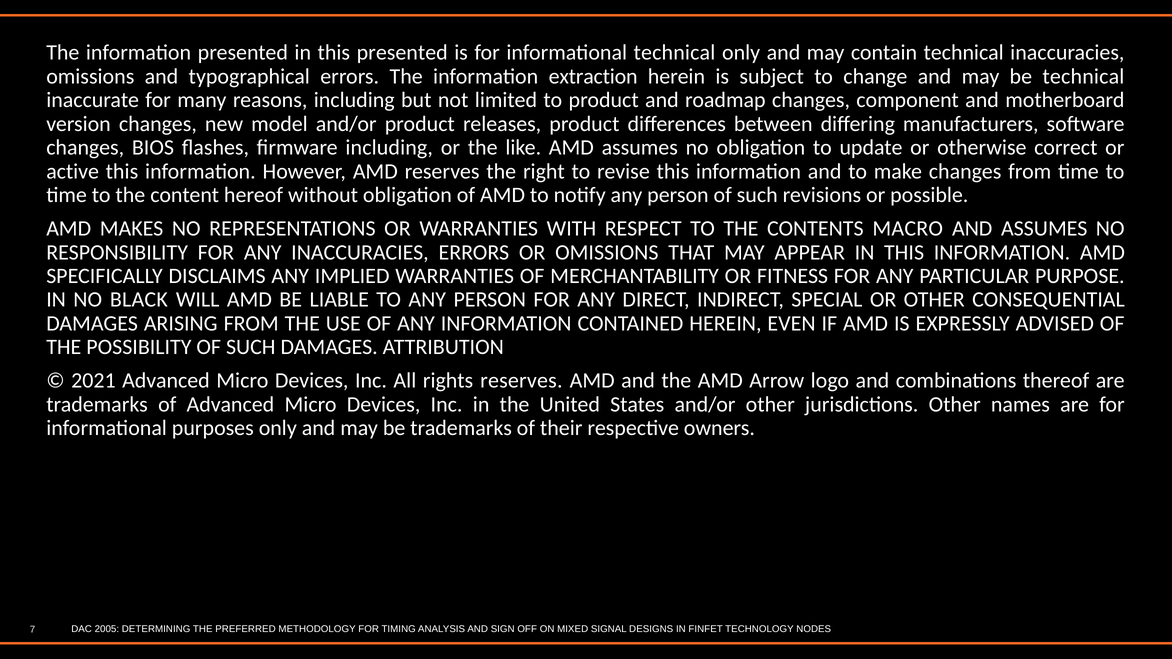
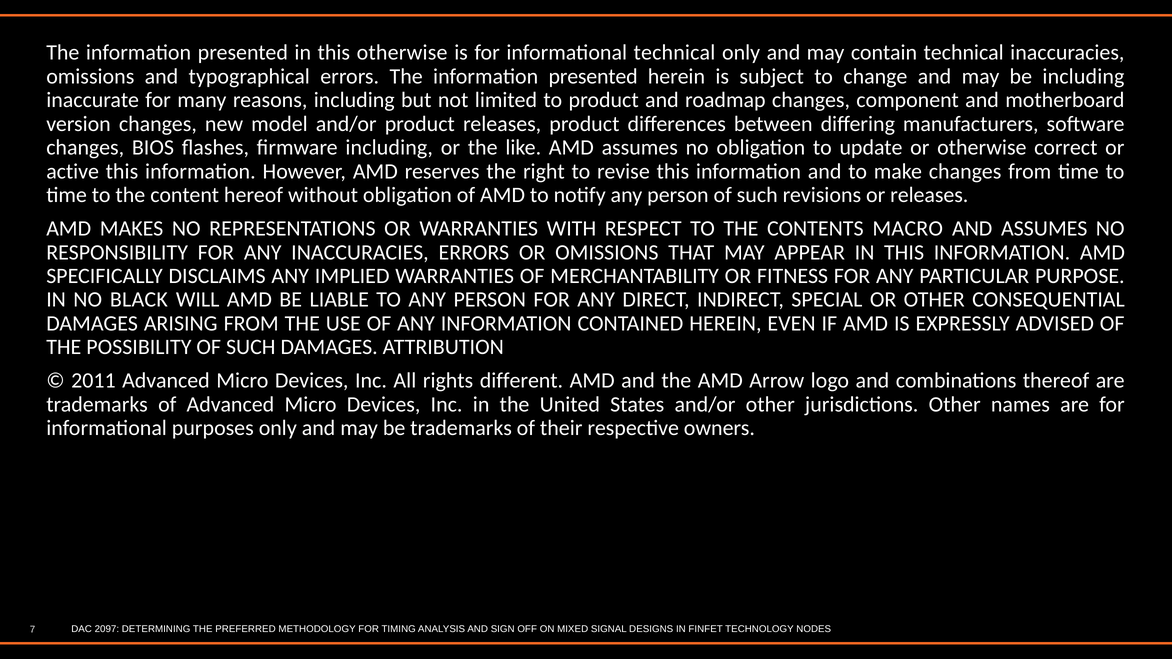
this presented: presented -> otherwise (402, 53)
errors The information extraction: extraction -> presented (593, 76)
be technical: technical -> including (1083, 76)
or possible: possible -> releases (929, 195)
2021: 2021 -> 2011 (93, 381)
rights reserves: reserves -> different (522, 381)
2005: 2005 -> 2097 (107, 629)
